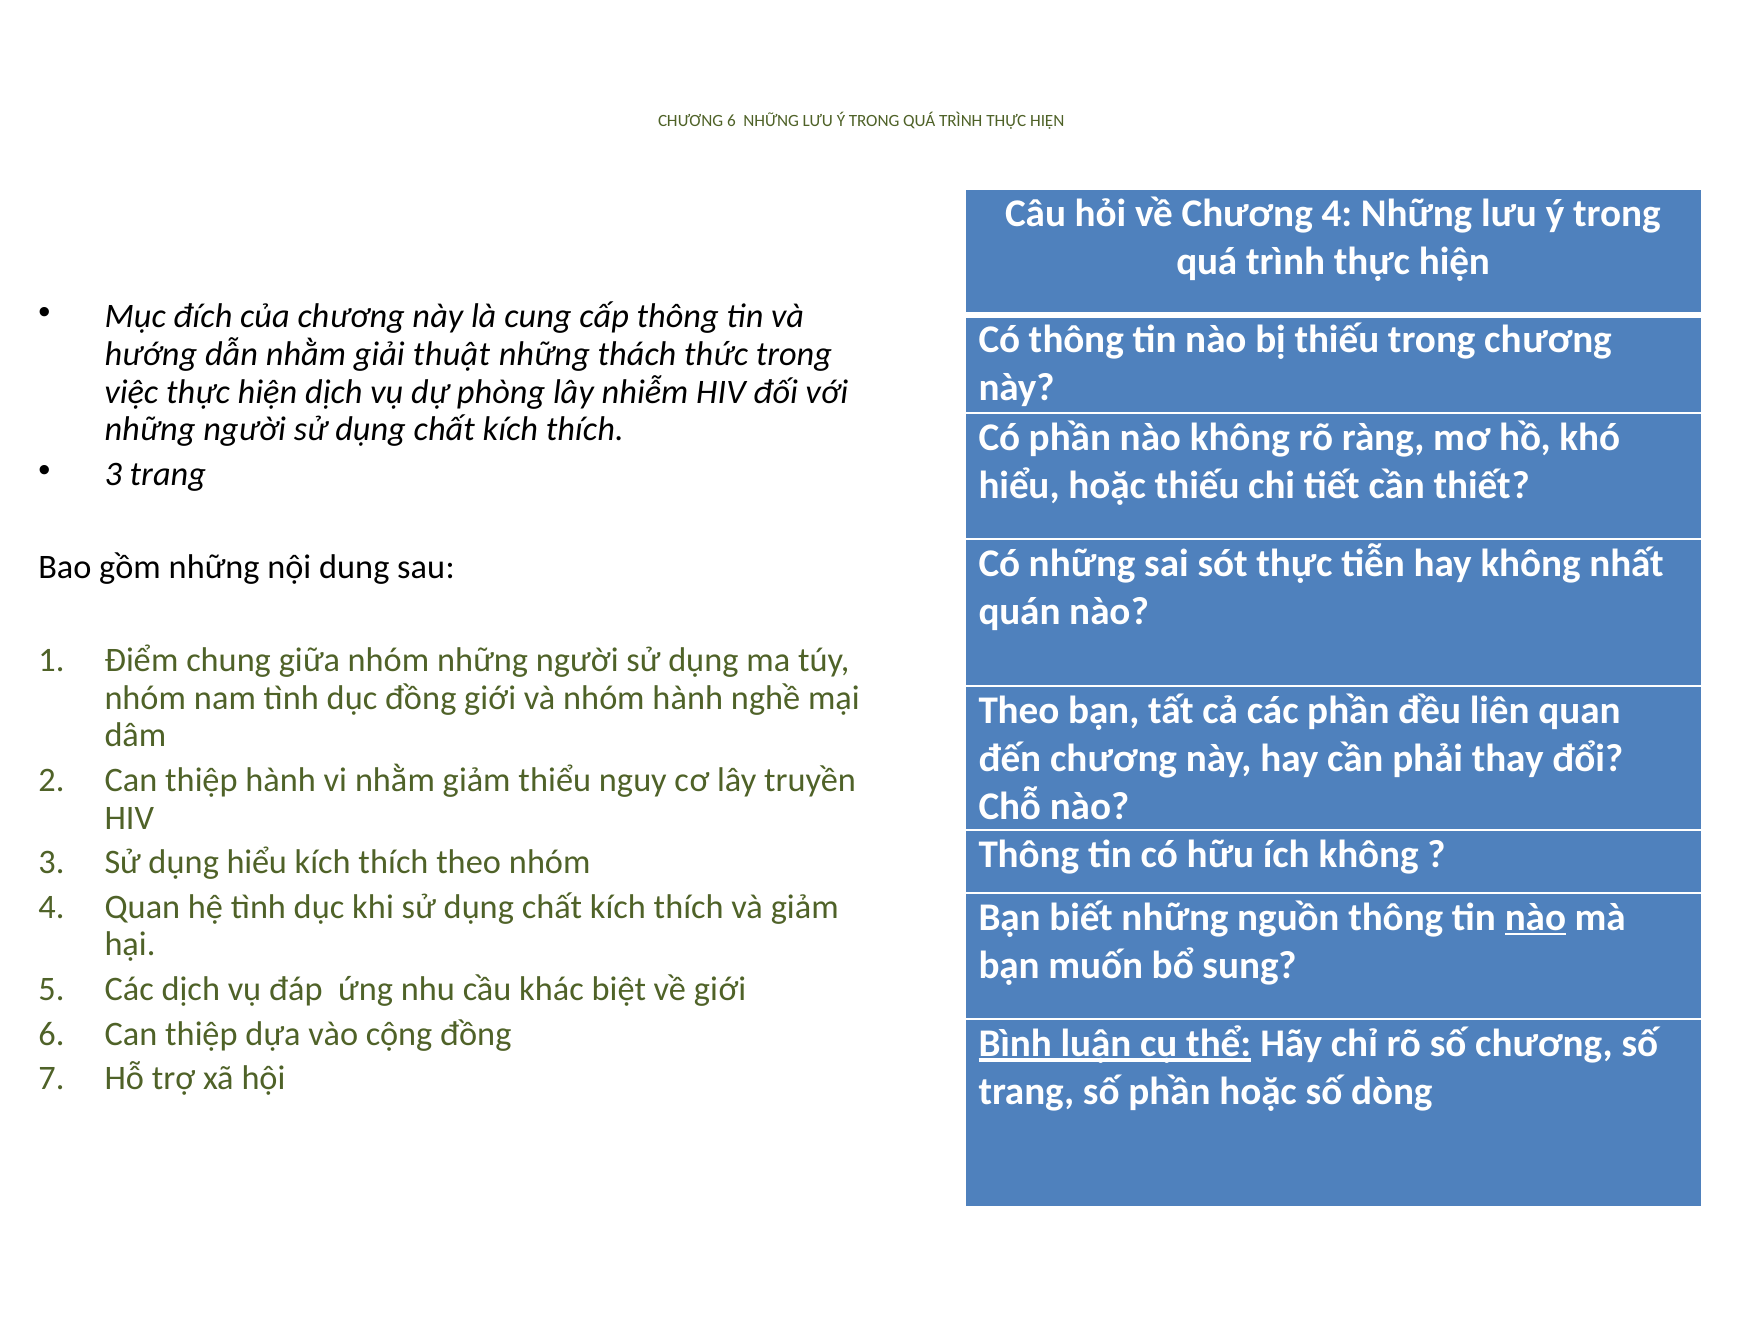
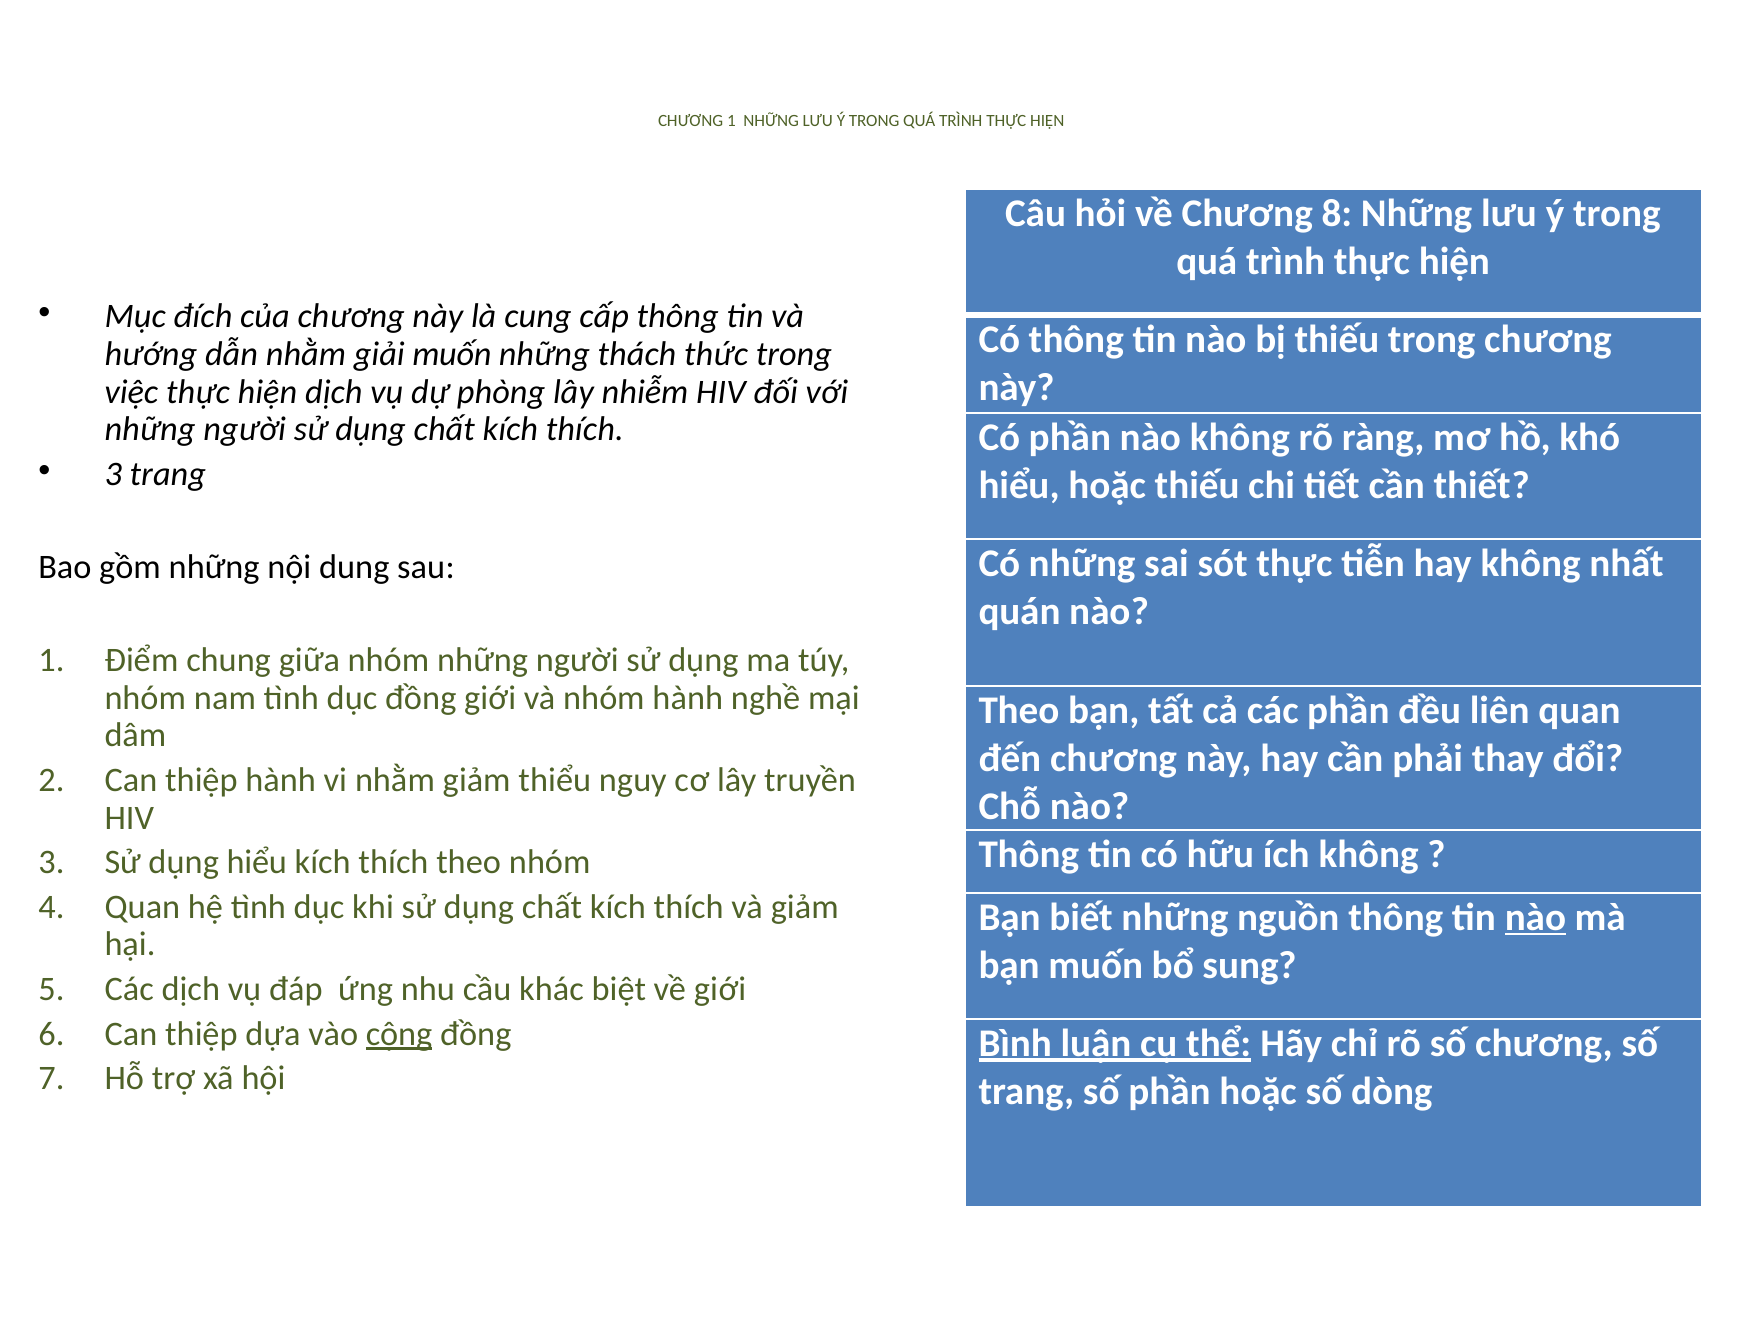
CHƯƠNG 6: 6 -> 1 (731, 120)
Chương 4: 4 -> 8 (1337, 214)
giải thuật: thuật -> muốn (452, 354)
cộng underline: none -> present (399, 1034)
